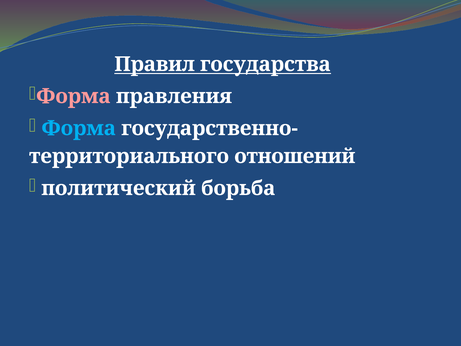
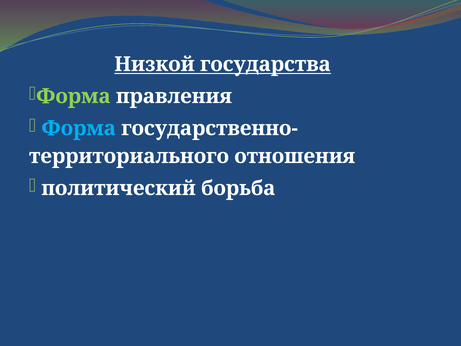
Правил: Правил -> Низкой (154, 64)
Форма colour: pink -> light green (73, 96)
отношений: отношений -> отношения (295, 156)
